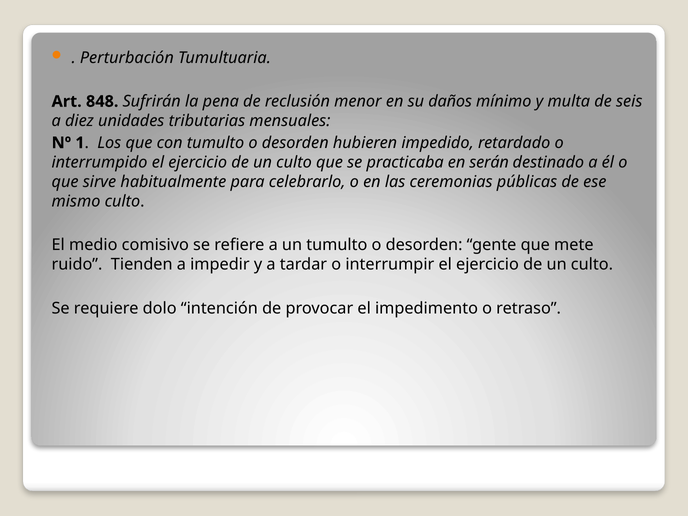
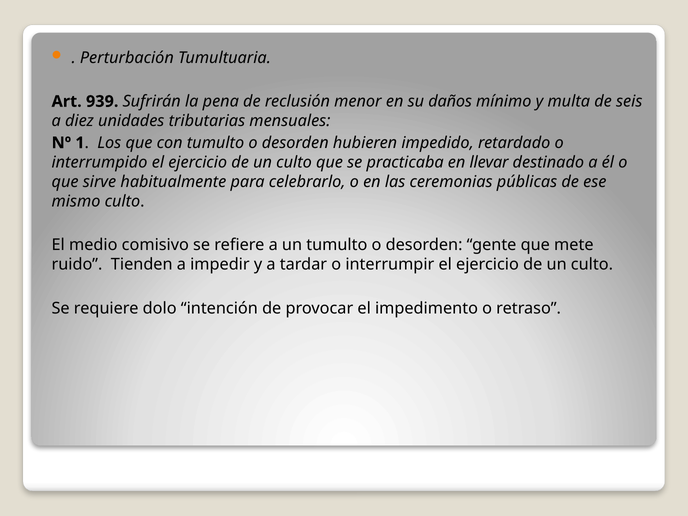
848: 848 -> 939 (102, 101)
serán: serán -> llevar (489, 162)
